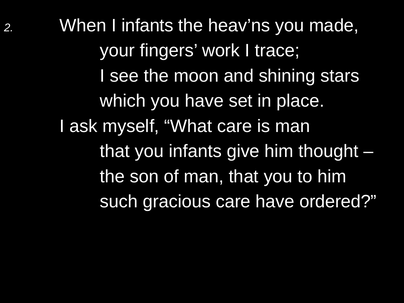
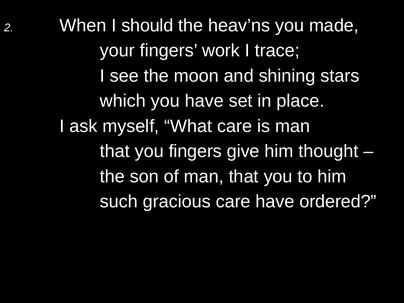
I infants: infants -> should (147, 26)
you infants: infants -> fingers (195, 151)
